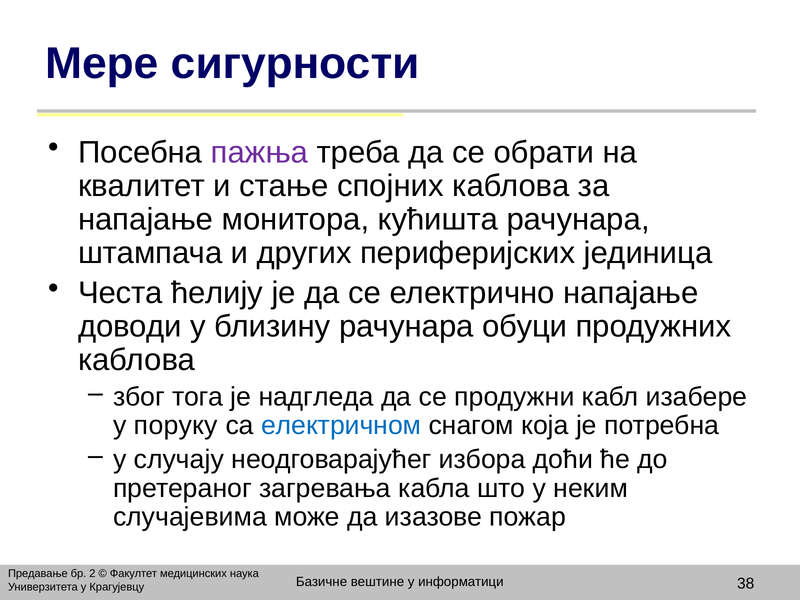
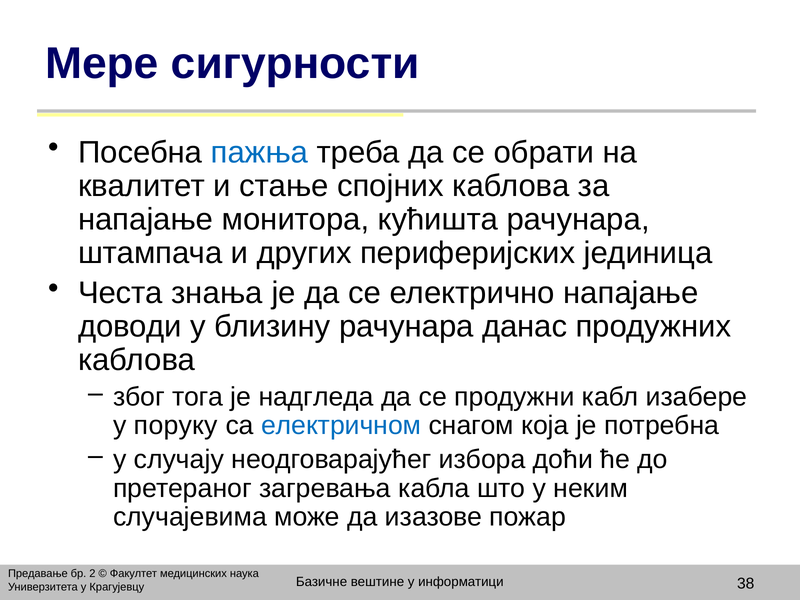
пажња colour: purple -> blue (259, 152)
ћелију: ћелију -> знања (217, 293)
обуци: обуци -> данас (525, 327)
